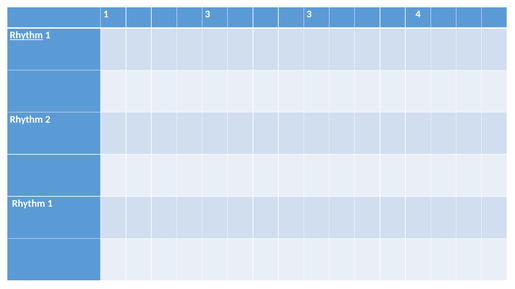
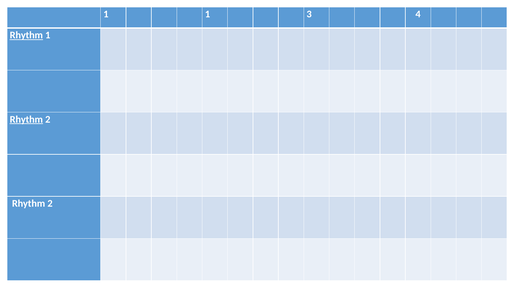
1 3: 3 -> 1 (208, 14)
Rhythm underline: none -> present (26, 120)
1: 1 -> 2 (50, 204)
